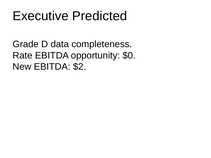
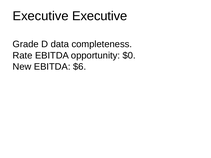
Executive Predicted: Predicted -> Executive (100, 16)
$2: $2 -> $6 (80, 67)
